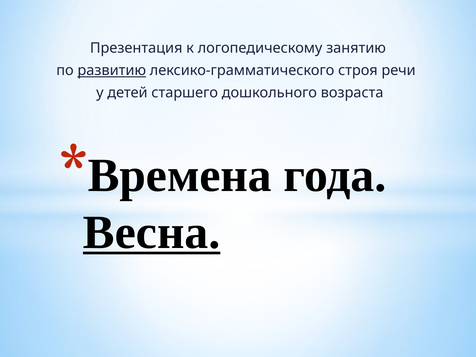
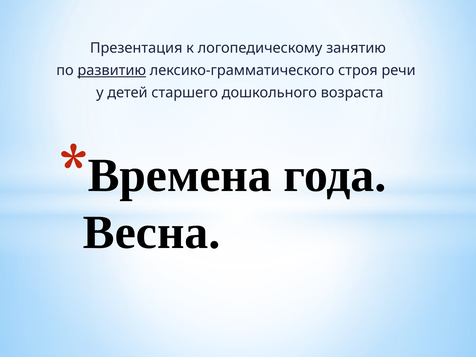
Весна underline: present -> none (152, 233)
